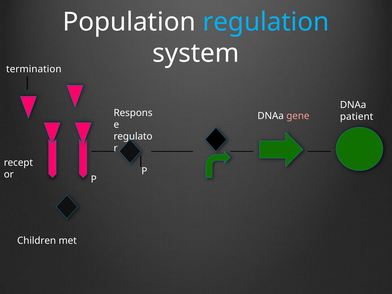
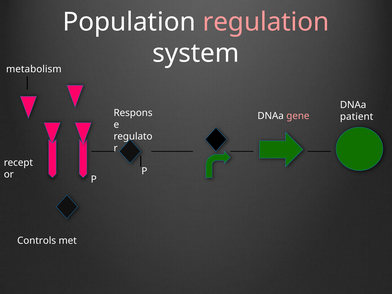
regulation colour: light blue -> pink (266, 22)
termination: termination -> metabolism (34, 69)
Children: Children -> Controls (37, 241)
